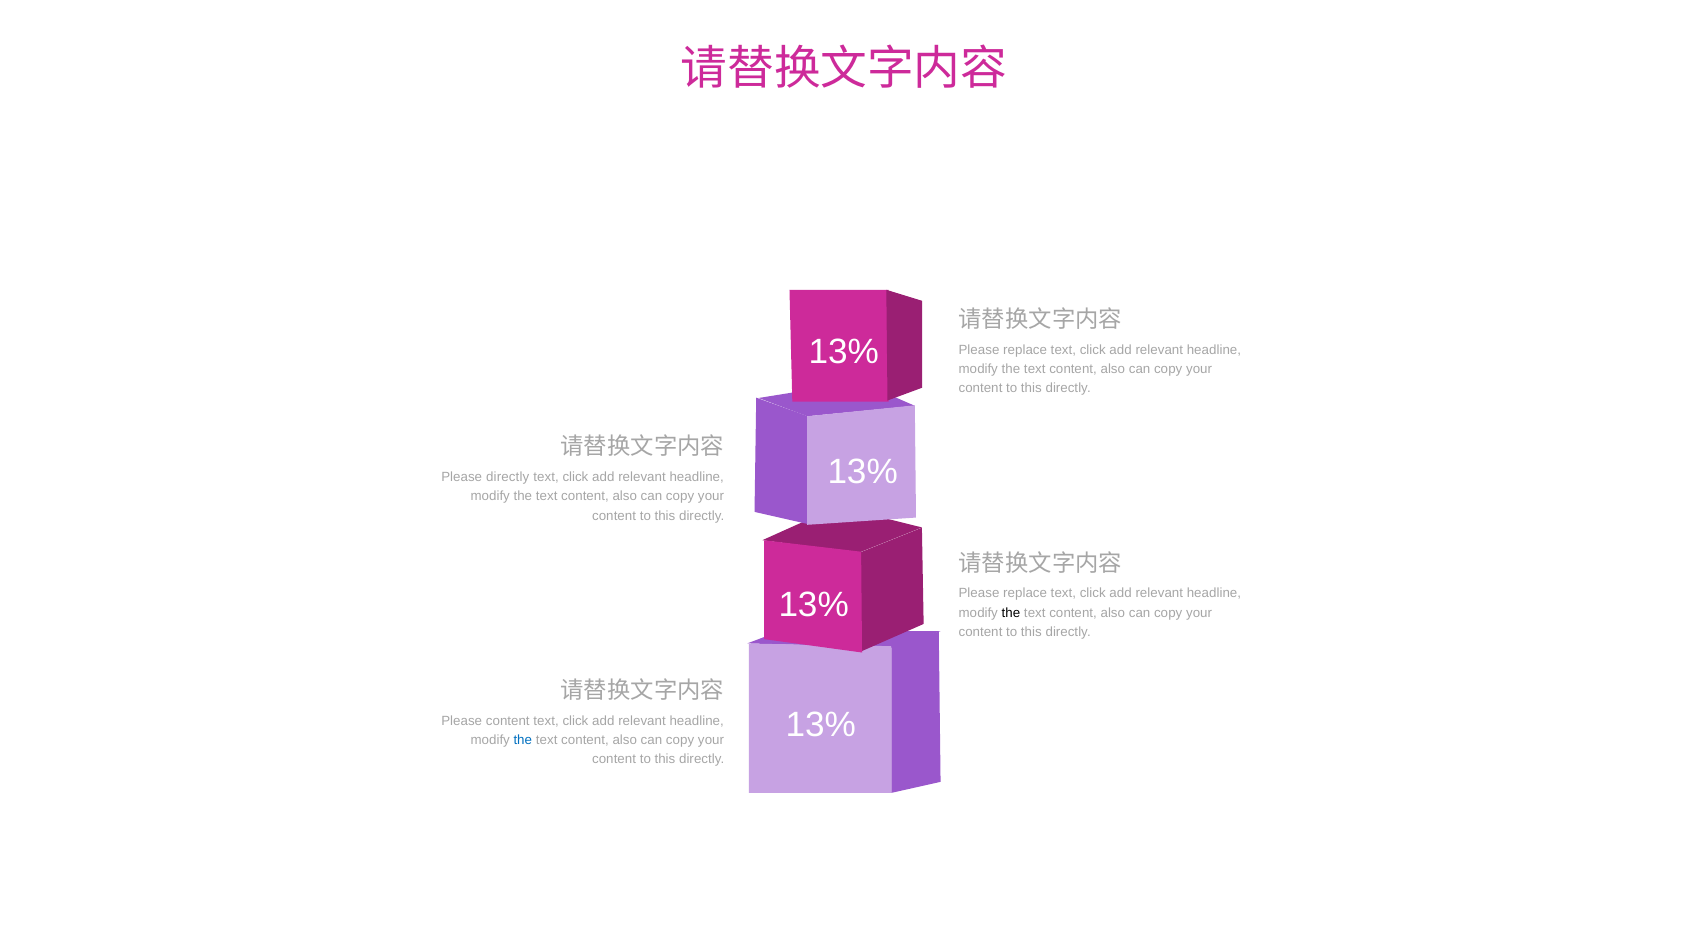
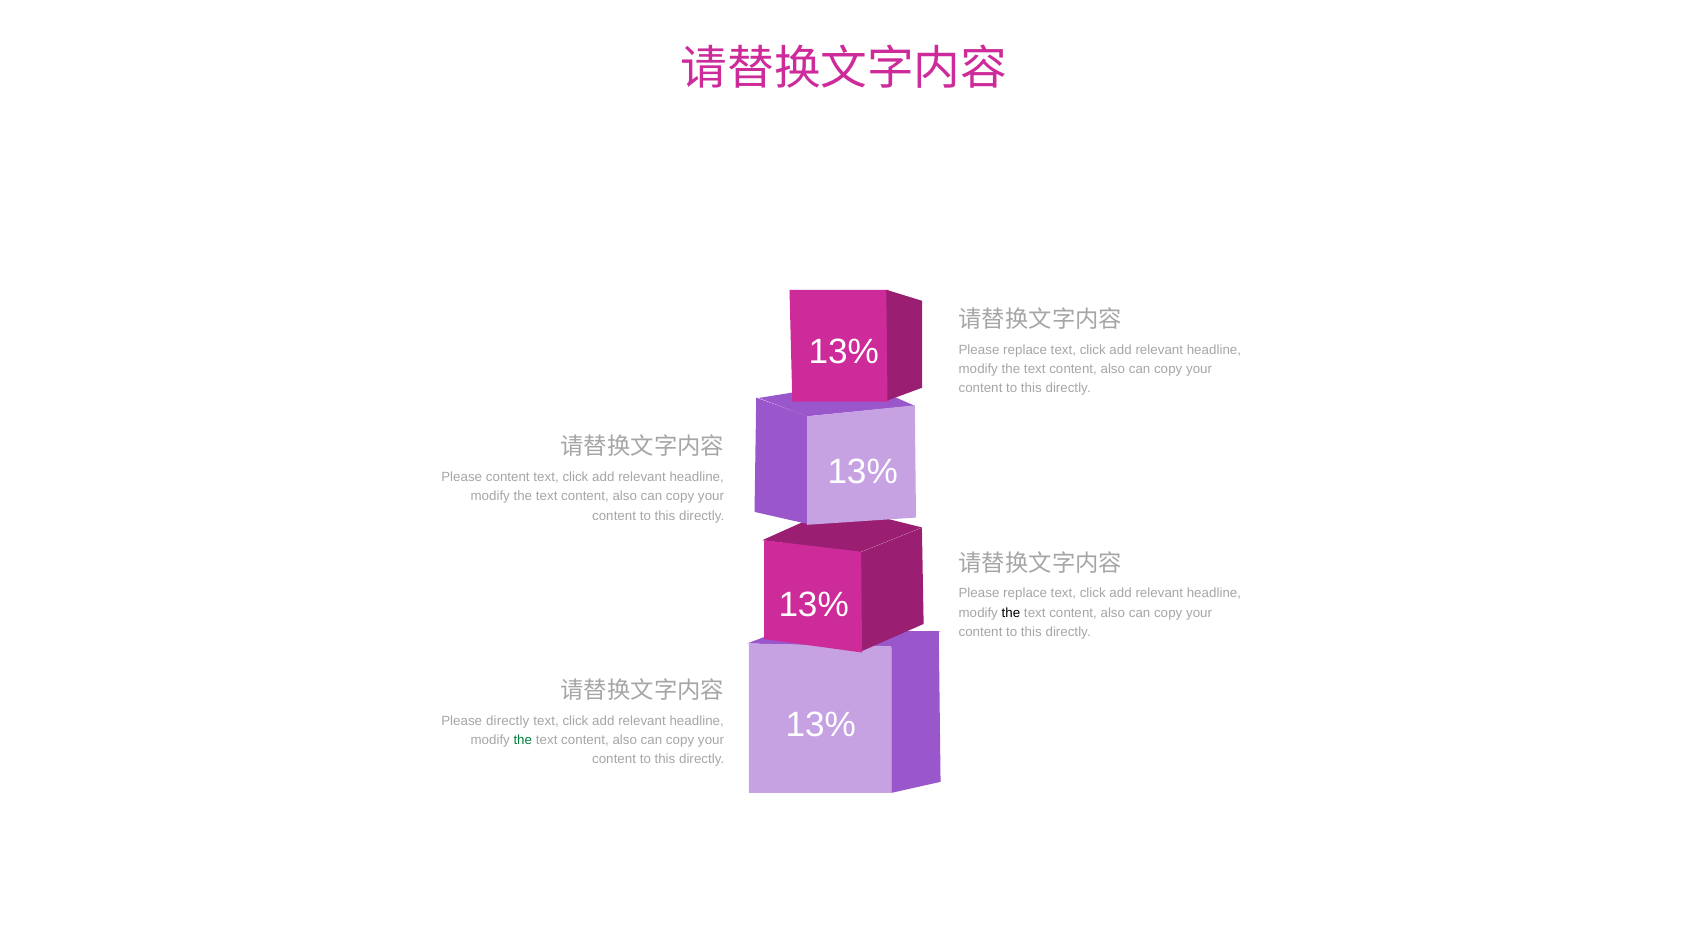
Please directly: directly -> content (508, 478)
Please content: content -> directly (508, 721)
the colour: blue -> green (523, 741)
